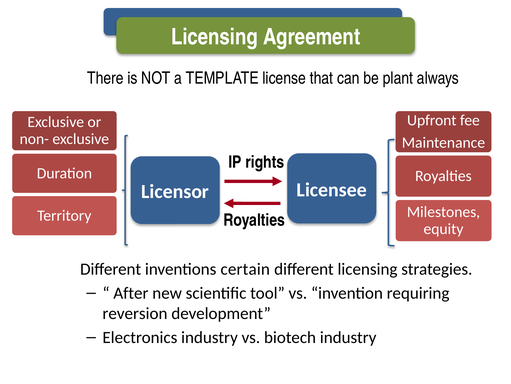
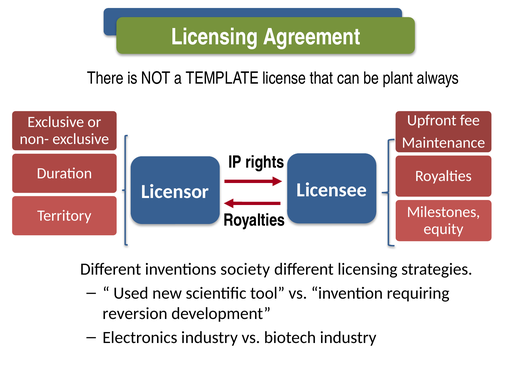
certain: certain -> society (245, 269)
After: After -> Used (131, 293)
